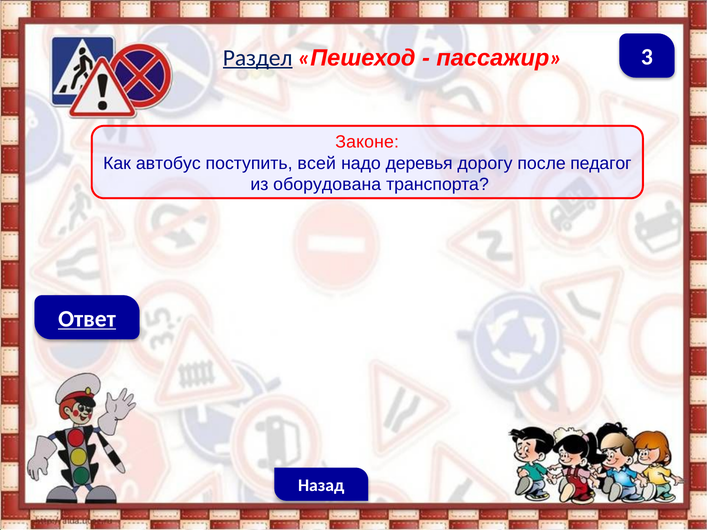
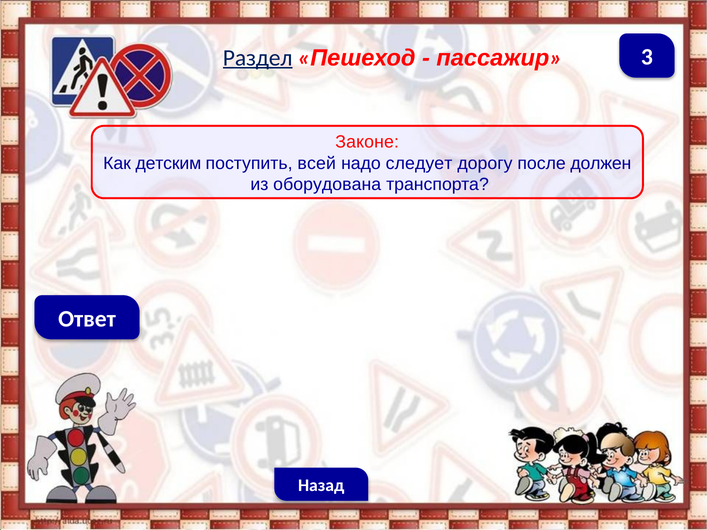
автобус: автобус -> детским (168, 163)
деревья: деревья -> следует (419, 163)
педагог: педагог -> должен (601, 163)
Ответ underline: present -> none (87, 319)
